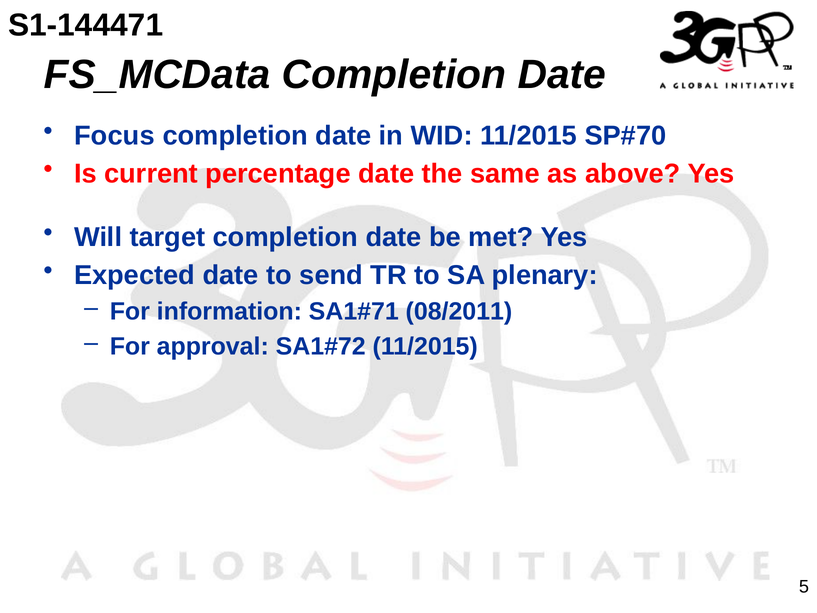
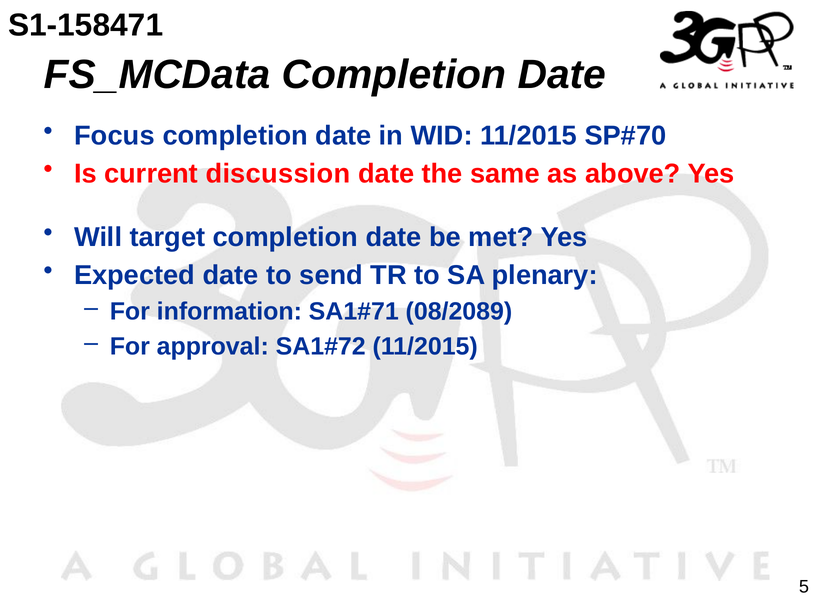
S1-144471: S1-144471 -> S1-158471 (86, 25)
percentage: percentage -> discussion (278, 174)
08/2011: 08/2011 -> 08/2089 (459, 311)
